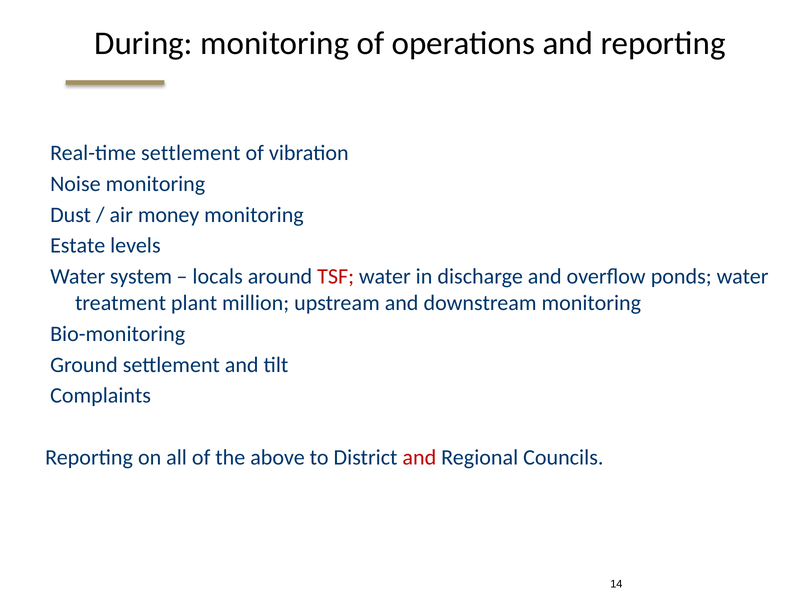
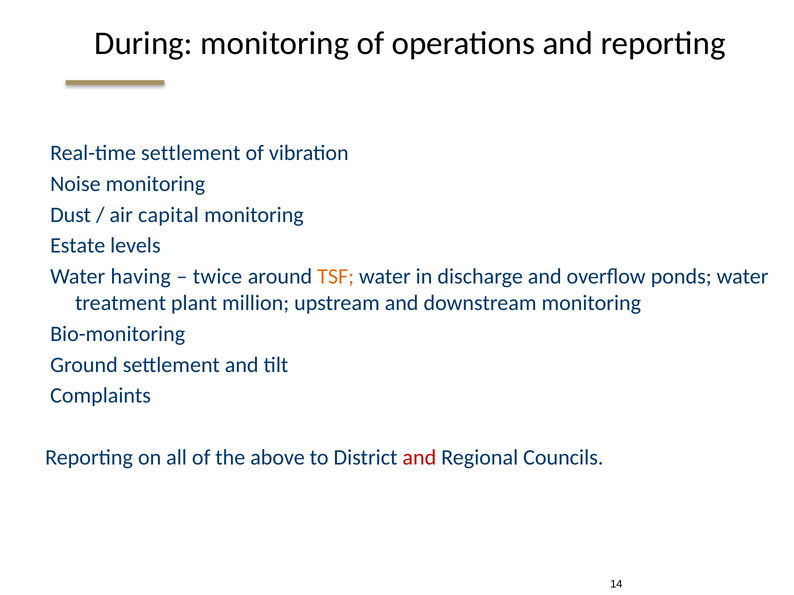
money: money -> capital (168, 215)
system: system -> having (141, 277)
locals: locals -> twice (218, 277)
TSF colour: red -> orange (336, 277)
